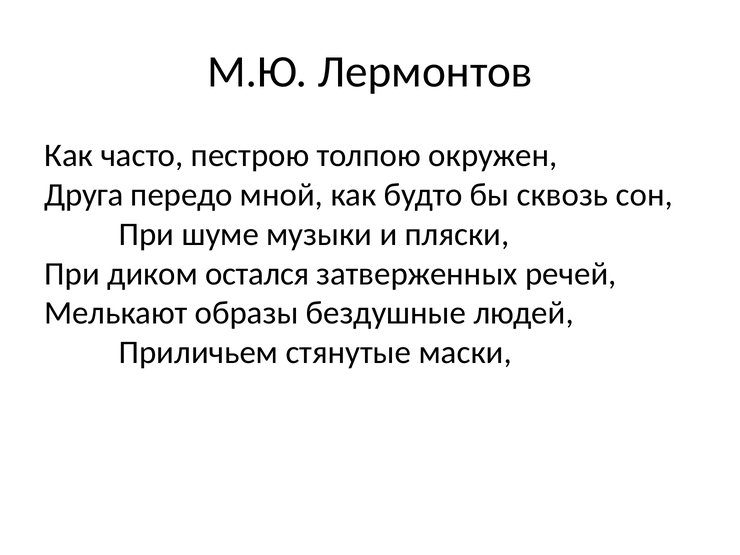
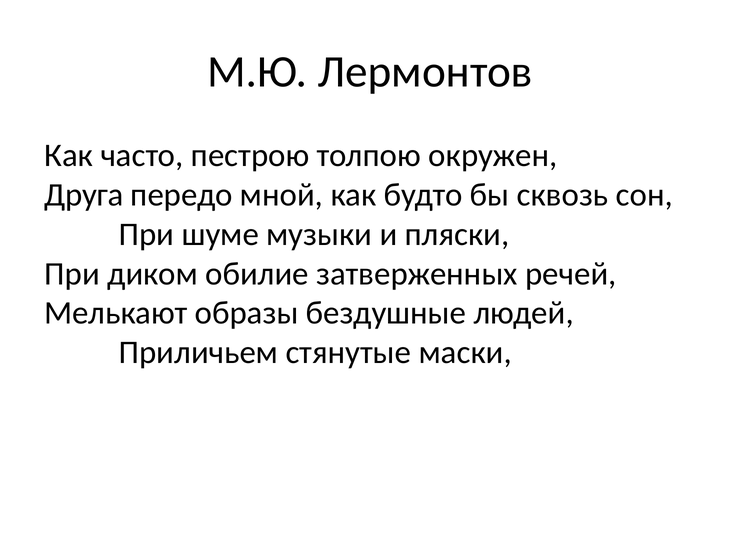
остался: остался -> обилие (257, 274)
